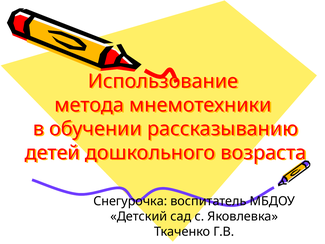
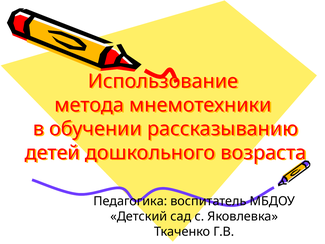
Снегурочка: Снегурочка -> Педагогика (130, 201)
